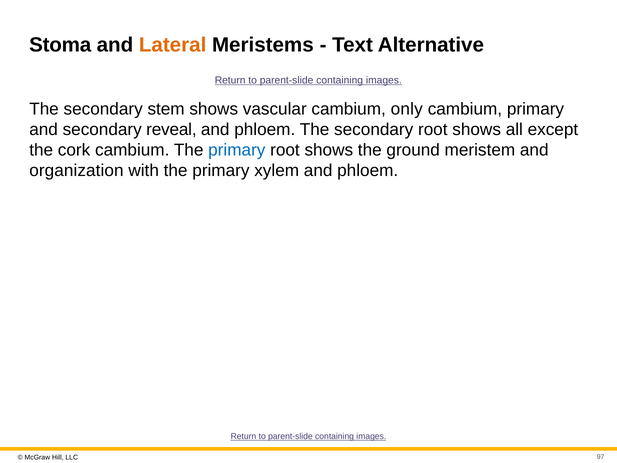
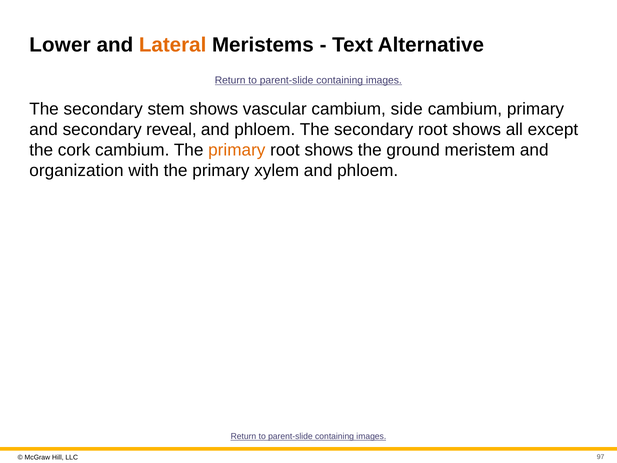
Stoma: Stoma -> Lower (60, 45)
only: only -> side (407, 109)
primary colour: blue -> orange (237, 150)
